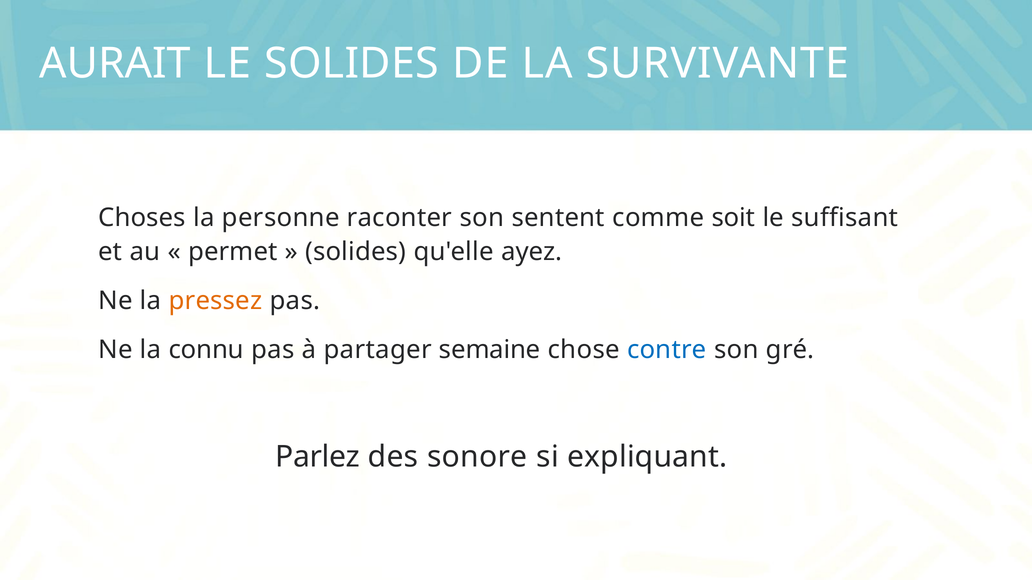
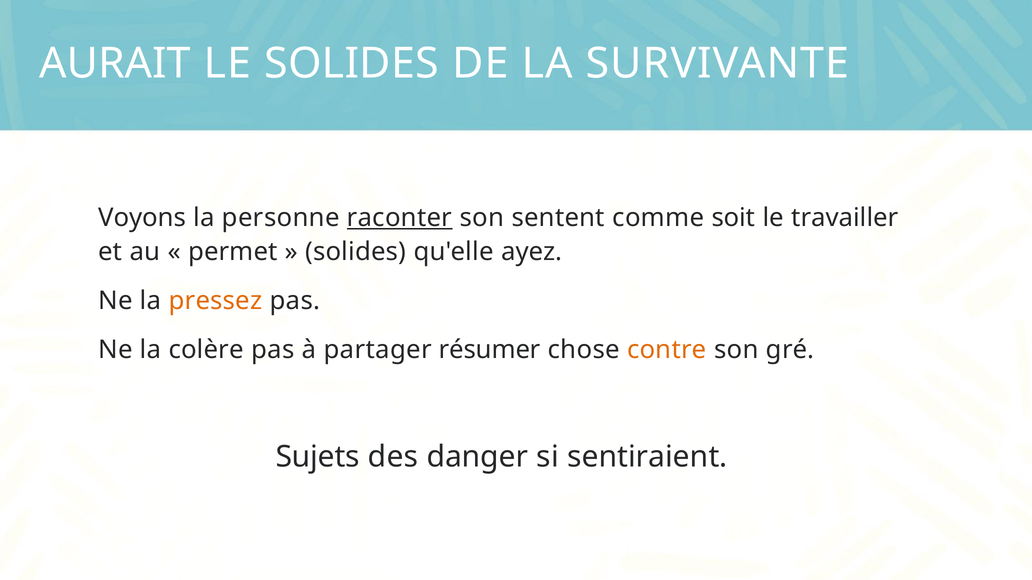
Choses: Choses -> Voyons (142, 218)
raconter underline: none -> present (400, 218)
suffisant: suffisant -> travailler (845, 218)
connu: connu -> colère (206, 350)
semaine: semaine -> résumer (490, 350)
contre colour: blue -> orange (667, 350)
Parlez: Parlez -> Sujets (318, 457)
sonore: sonore -> danger (477, 457)
expliquant: expliquant -> sentiraient (647, 457)
